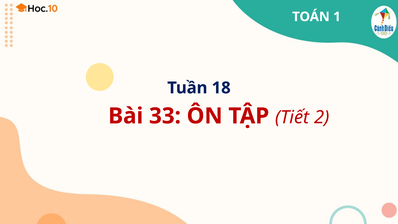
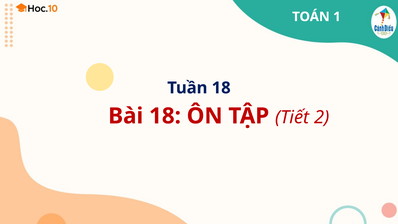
Bài 33: 33 -> 18 (165, 116)
